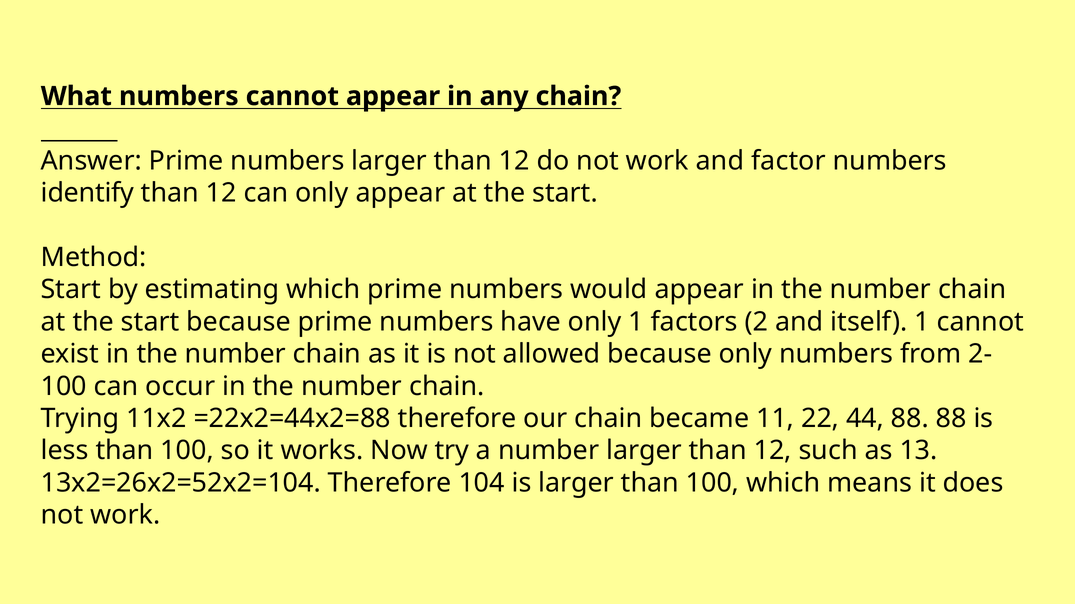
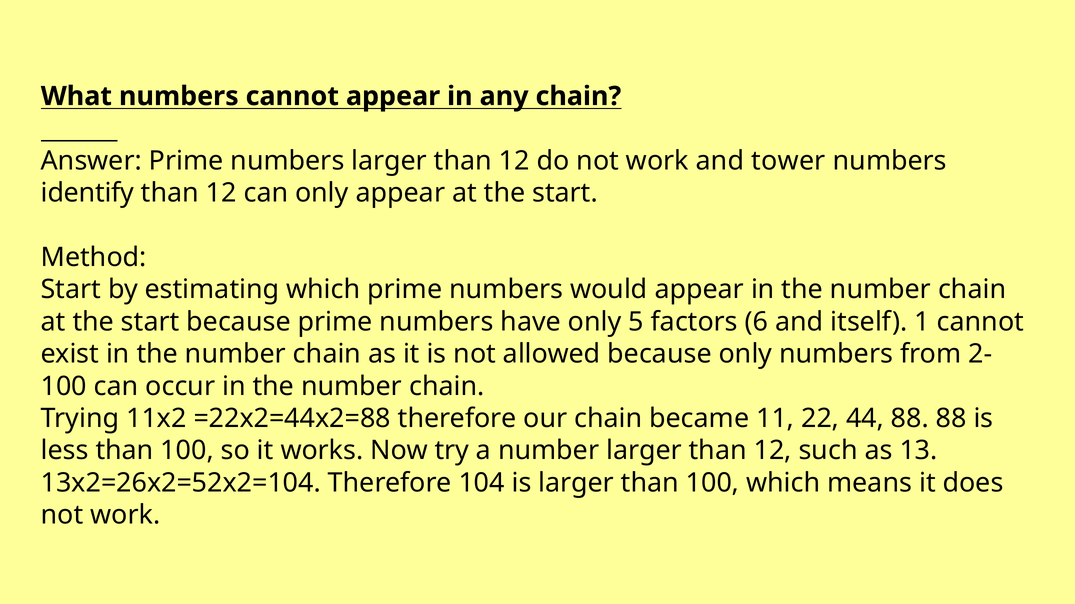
factor: factor -> tower (788, 161)
only 1: 1 -> 5 (636, 322)
2: 2 -> 6 (757, 322)
